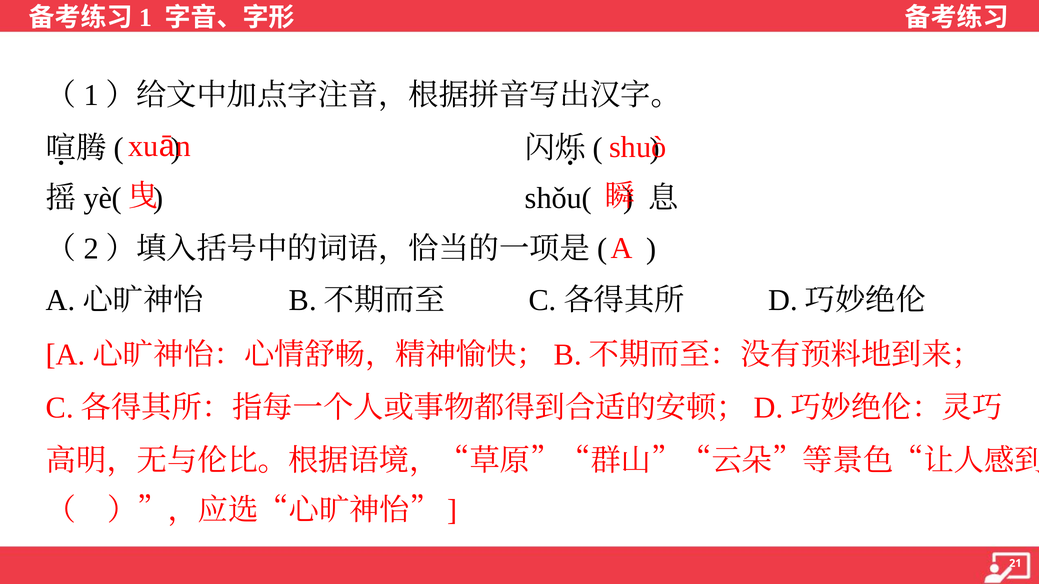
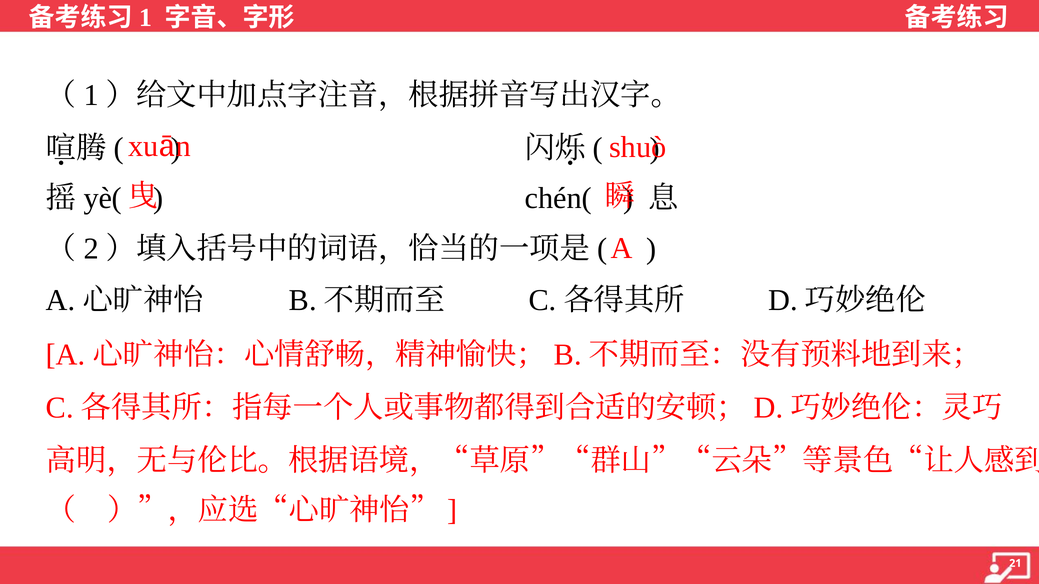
shǒu(: shǒu( -> chén( (558, 198)
